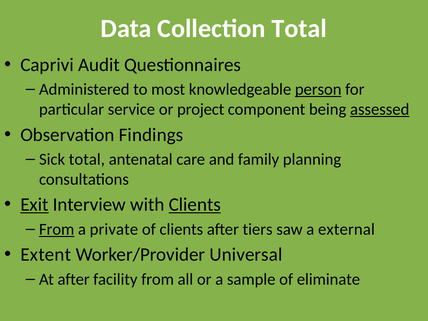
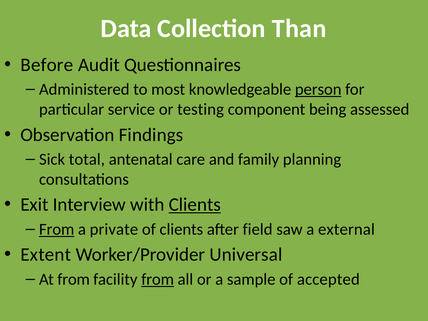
Collection Total: Total -> Than (299, 29)
Caprivi: Caprivi -> Before (47, 65)
project: project -> testing (201, 109)
assessed underline: present -> none (380, 109)
Exit underline: present -> none (34, 205)
tiers: tiers -> field (258, 229)
At after: after -> from (74, 279)
from underline: none -> present (158, 279)
eliminate: eliminate -> accepted (328, 279)
